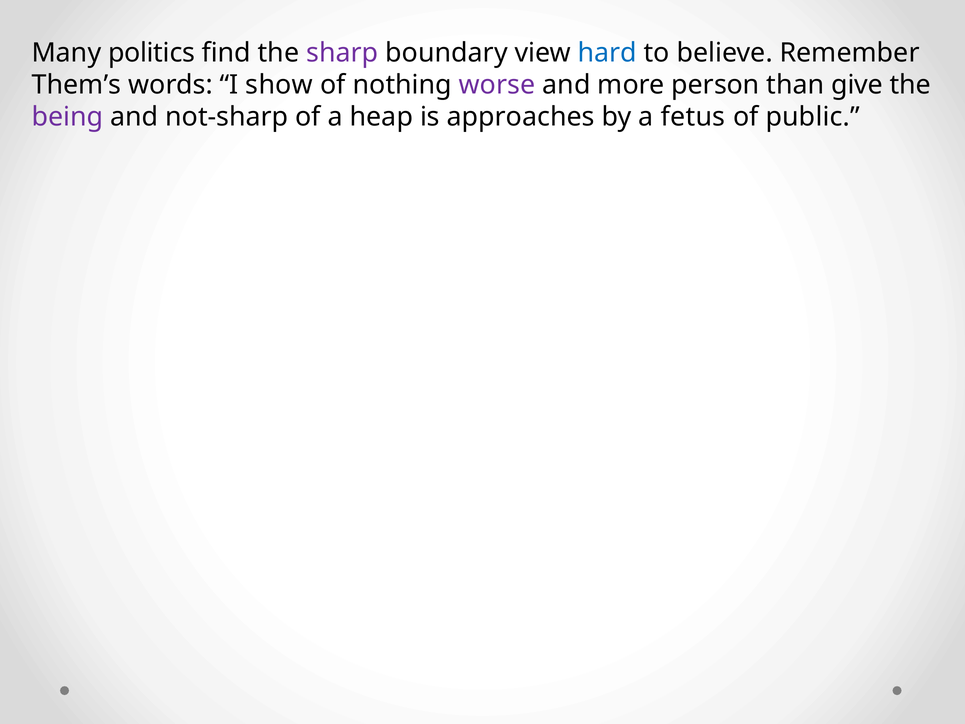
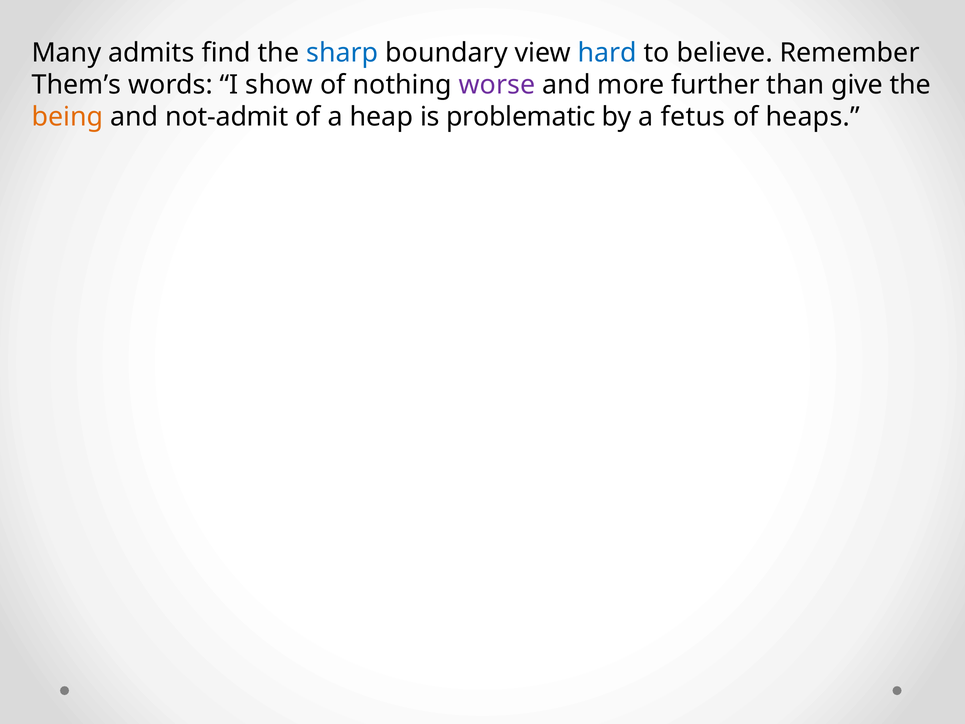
politics: politics -> admits (151, 53)
sharp colour: purple -> blue (342, 53)
person: person -> further (716, 85)
being colour: purple -> orange (67, 117)
not-sharp: not-sharp -> not-admit (227, 117)
approaches: approaches -> problematic (521, 117)
public: public -> heaps (813, 117)
